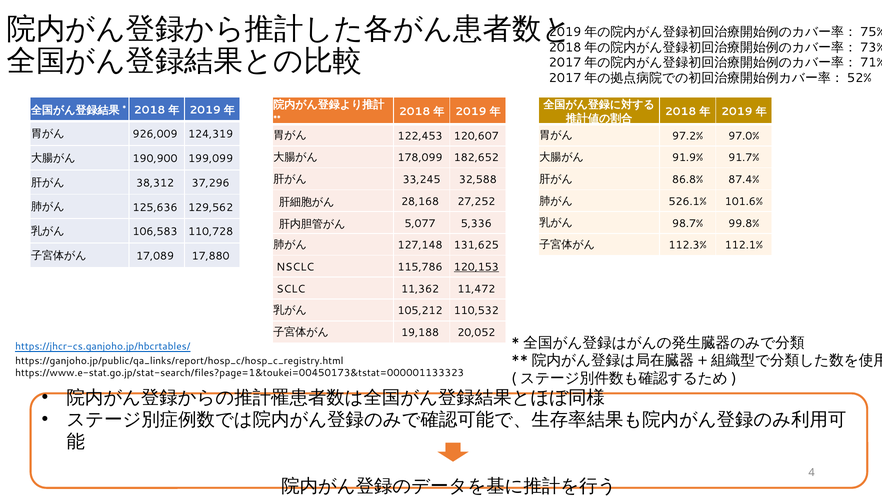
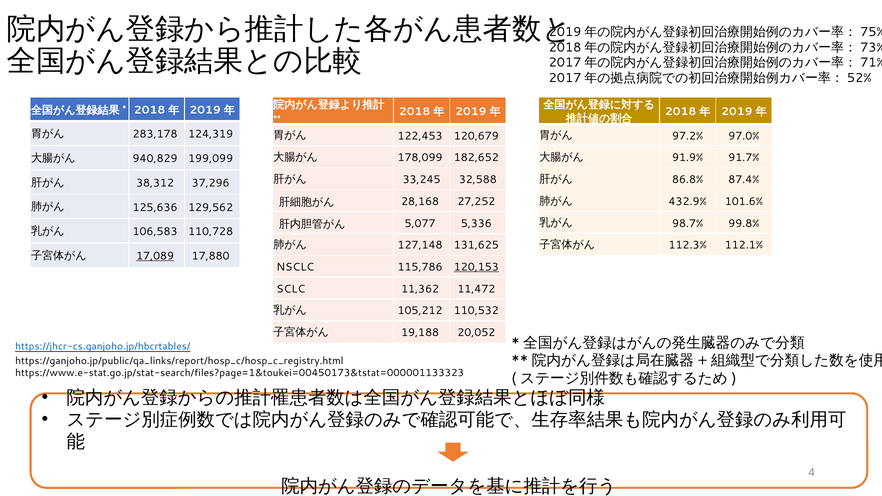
926,009: 926,009 -> 283,178 (155, 134)
120,607: 120,607 -> 120,679 (476, 136)
190,900: 190,900 -> 940,829 (155, 159)
526.1%: 526.1% -> 432.9% (688, 202)
17,089 underline: none -> present (155, 256)
